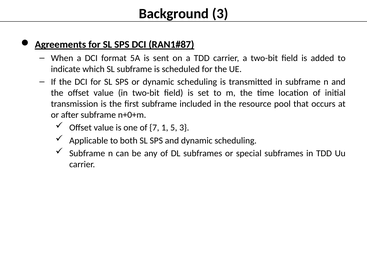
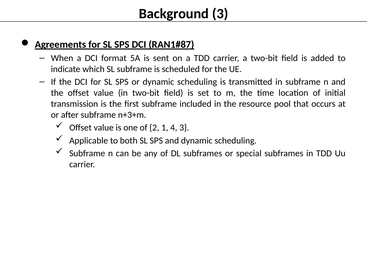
n+0+m: n+0+m -> n+3+m (132, 115)
7: 7 -> 2 (154, 128)
5: 5 -> 4 (174, 128)
